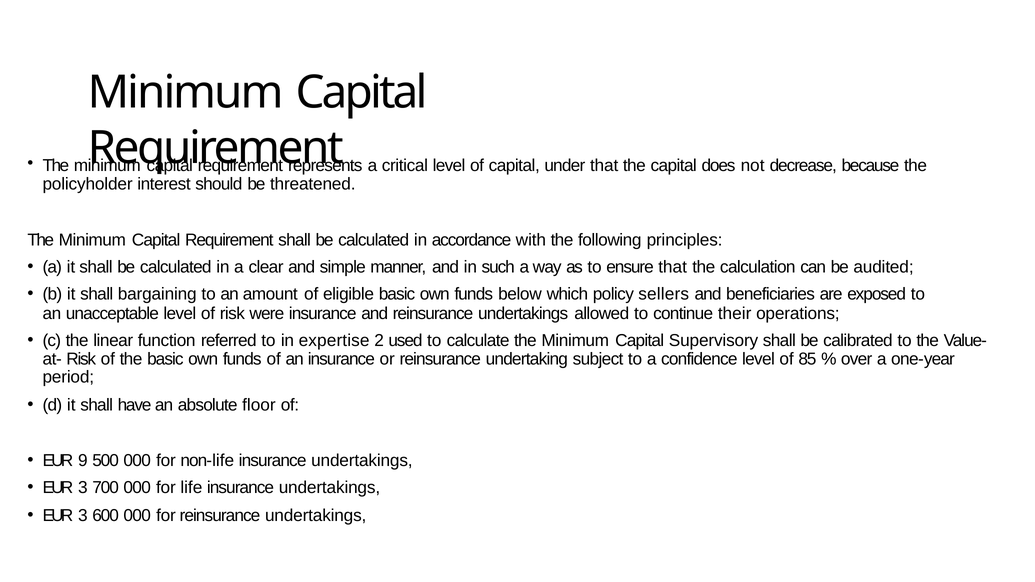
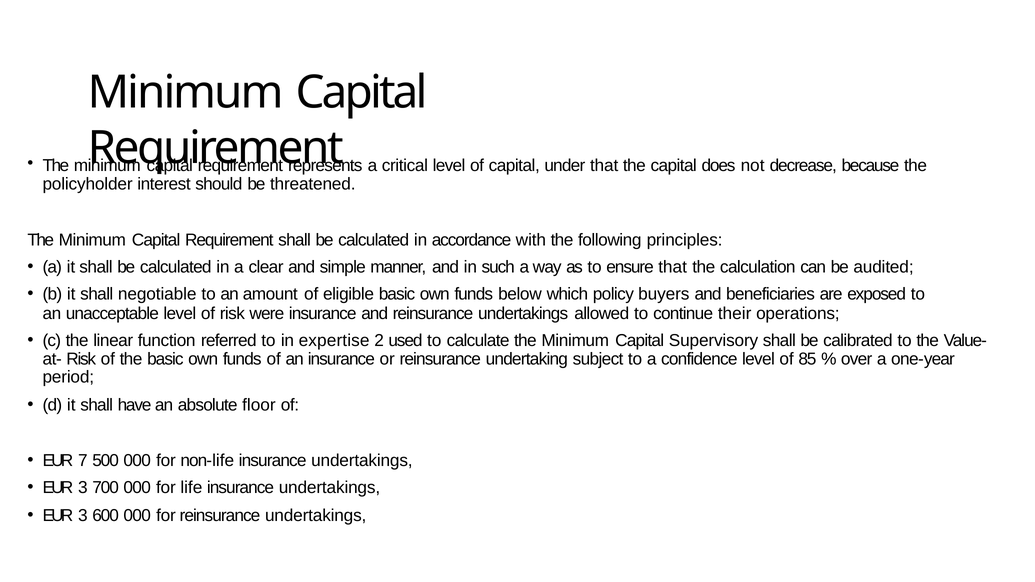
bargaining: bargaining -> negotiable (157, 294)
sellers: sellers -> buyers (664, 294)
9: 9 -> 7 (83, 461)
